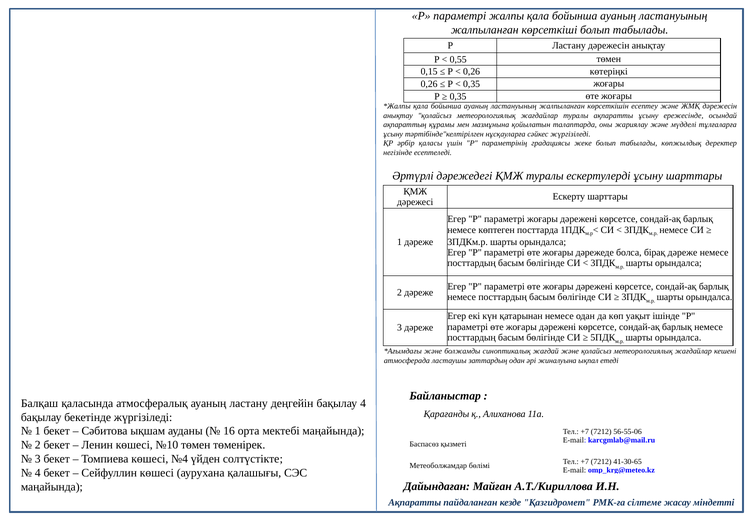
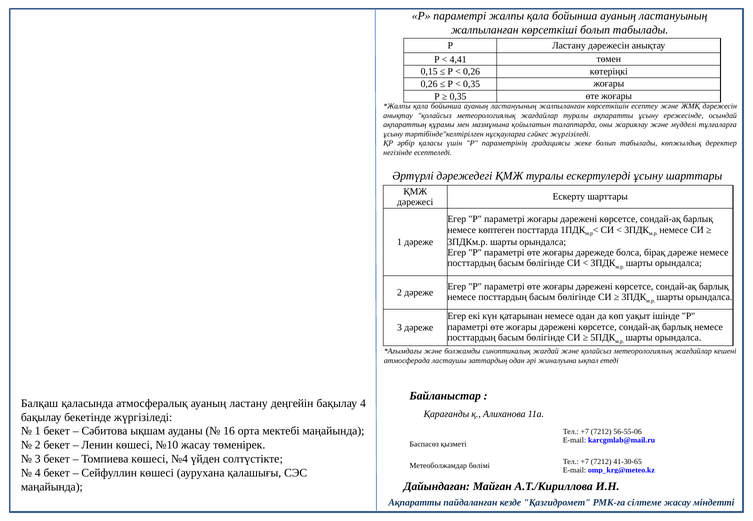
0,55: 0,55 -> 4,41 (458, 59)
№10 төмен: төмен -> жасау (196, 445)
